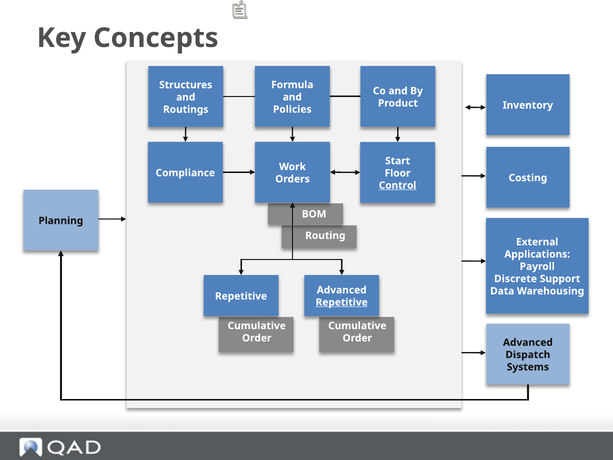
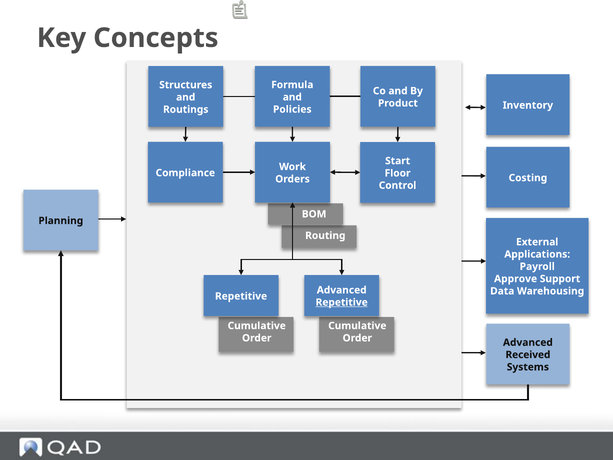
Control underline: present -> none (398, 185)
Discrete: Discrete -> Approve (516, 279)
Dispatch: Dispatch -> Received (528, 355)
